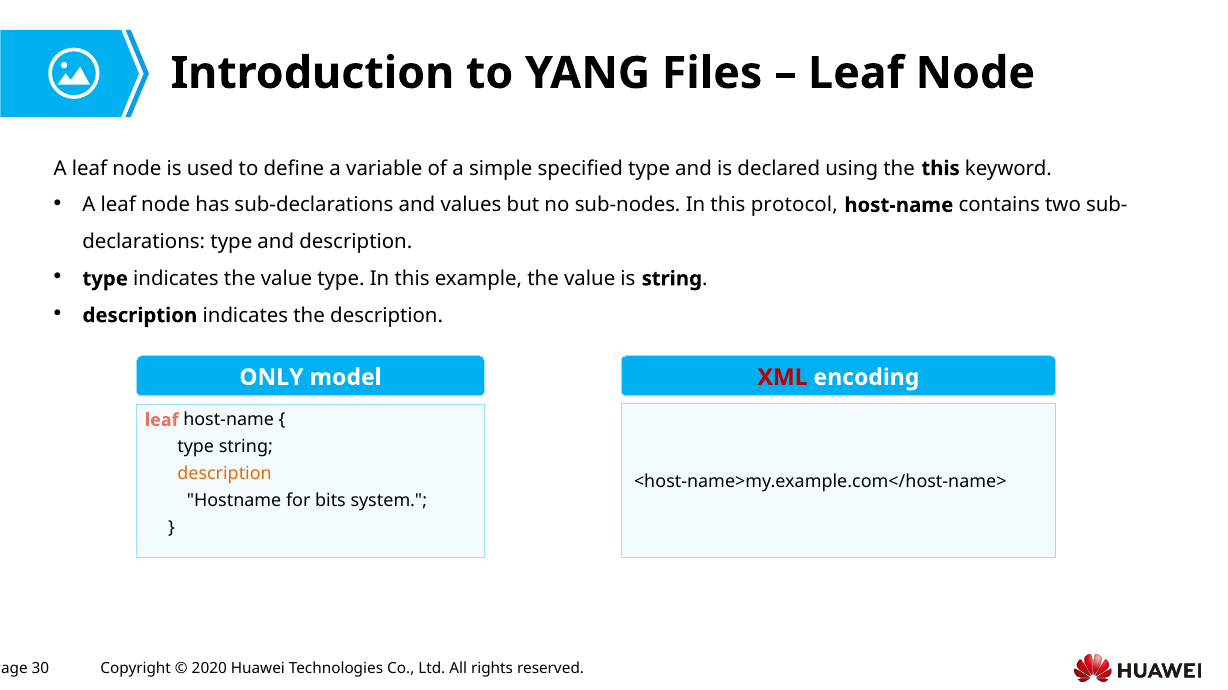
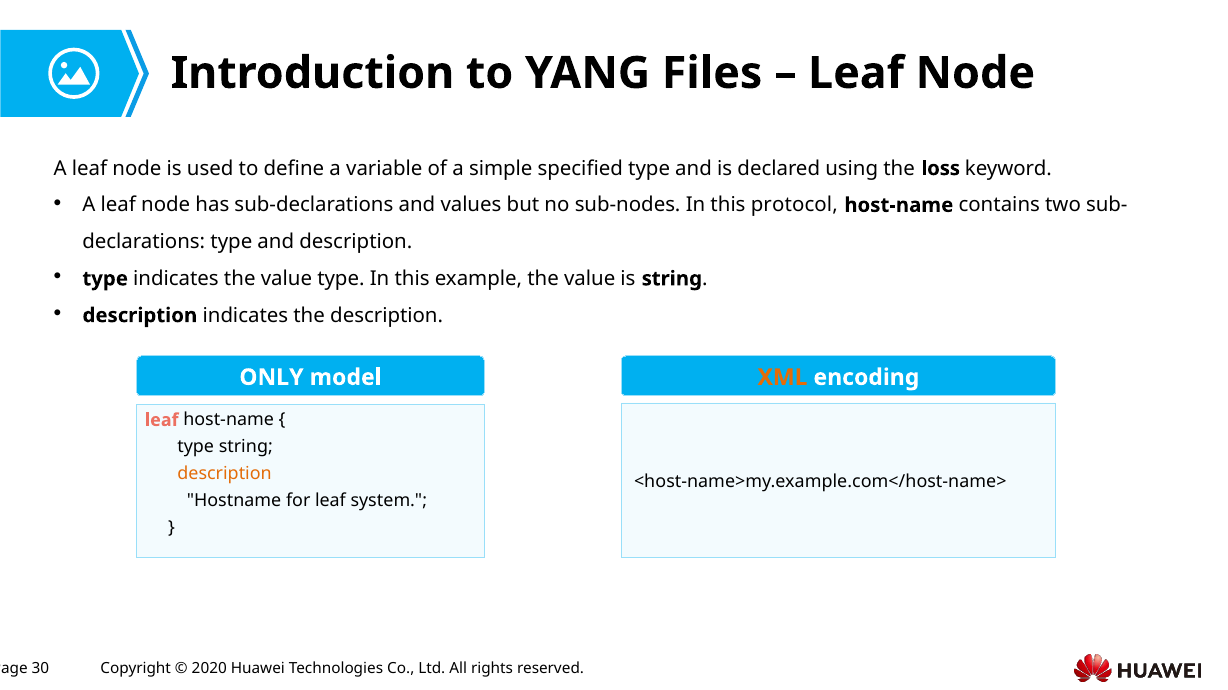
the this: this -> loss (941, 169)
XML colour: red -> orange (782, 378)
for bits: bits -> leaf (331, 501)
